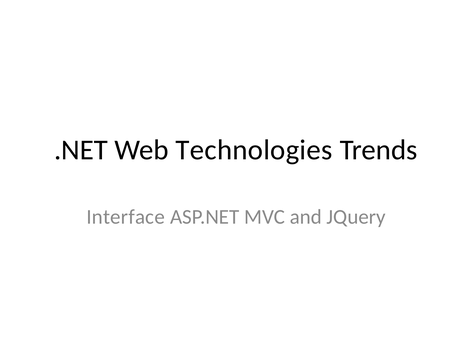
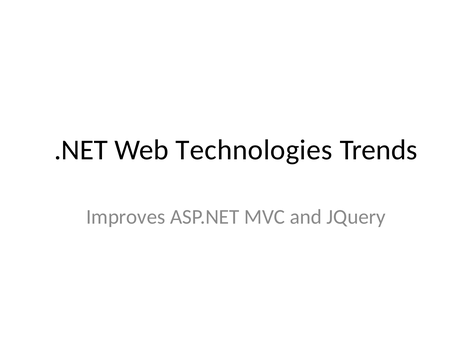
Interface: Interface -> Improves (126, 217)
